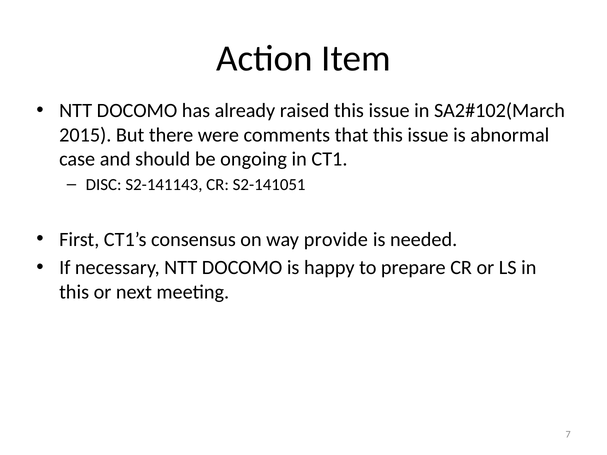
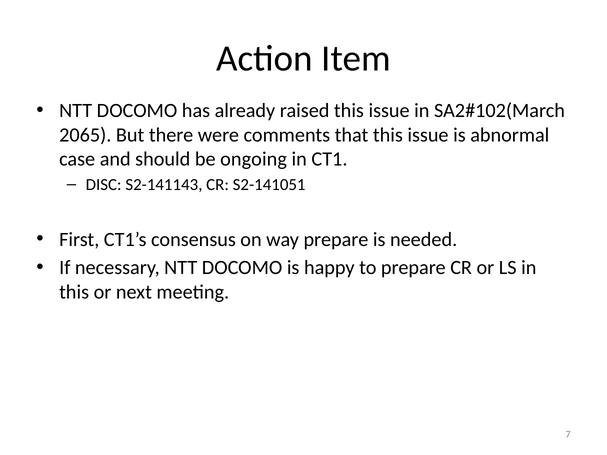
2015: 2015 -> 2065 (85, 135)
way provide: provide -> prepare (336, 240)
